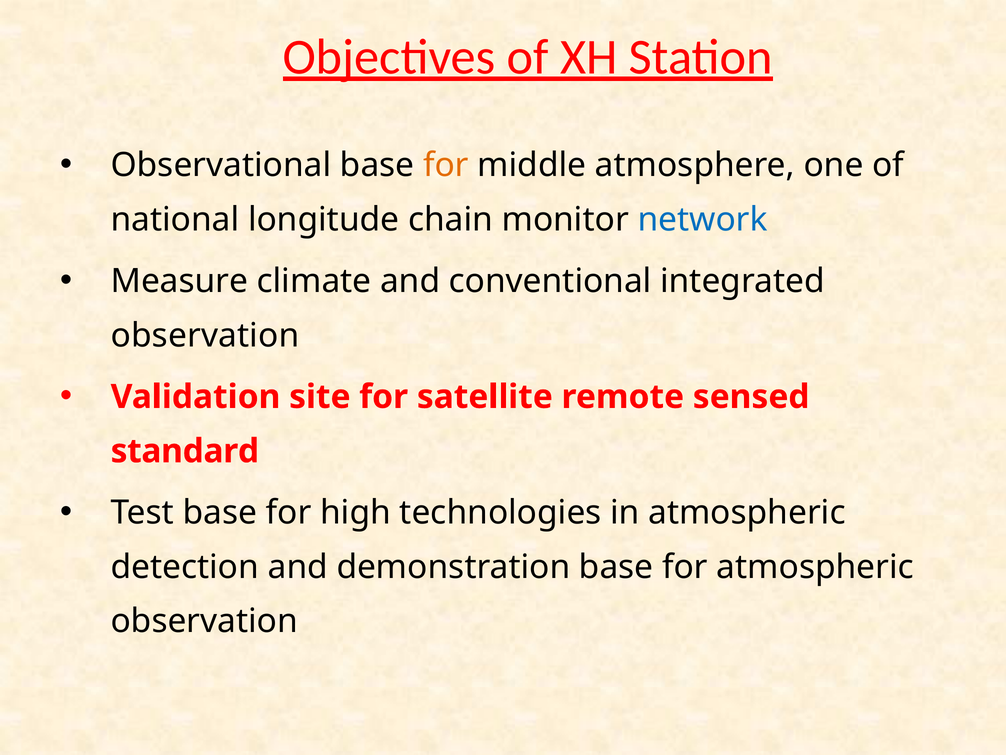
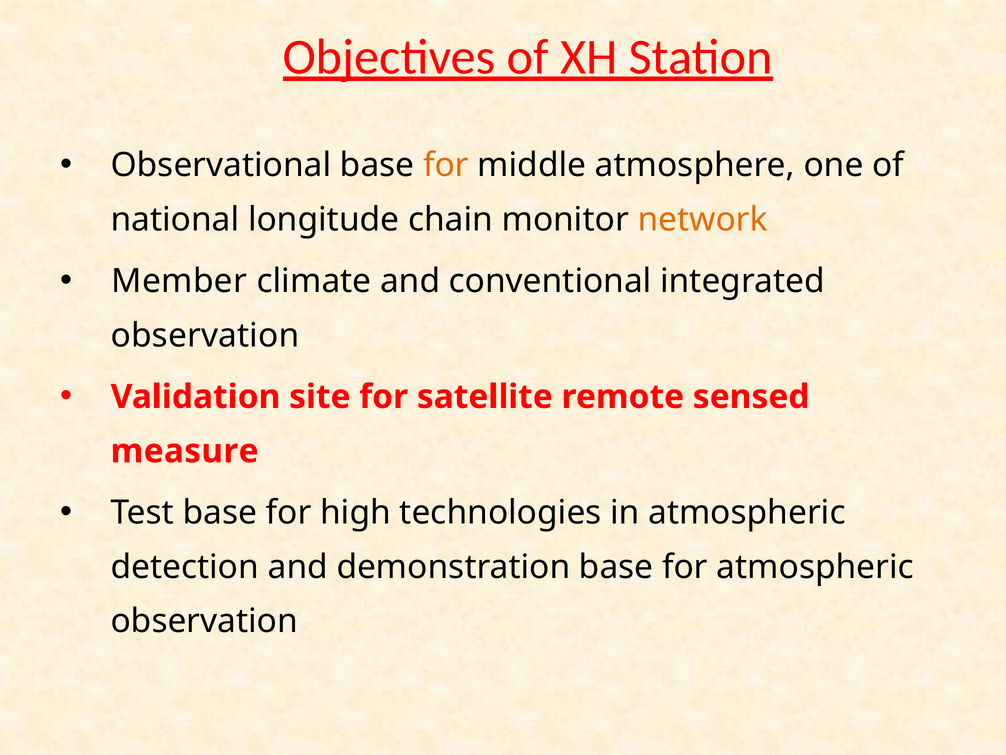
network colour: blue -> orange (703, 220)
Measure: Measure -> Member (179, 281)
standard: standard -> measure (185, 451)
